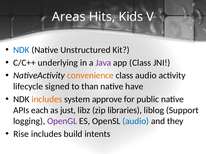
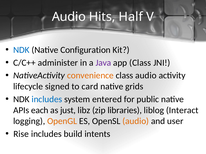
Areas: Areas -> Audio (69, 17)
Kids: Kids -> Half (131, 17)
Unstructured: Unstructured -> Configuration (85, 50)
underlying: underlying -> administer (58, 63)
than: than -> card (90, 87)
have: have -> grids (134, 87)
includes colour: orange -> blue (47, 100)
approve: approve -> entered (107, 100)
Support: Support -> Interact (182, 111)
OpenGL colour: purple -> orange (62, 122)
audio colour: blue -> orange (136, 122)
they: they -> user (175, 122)
